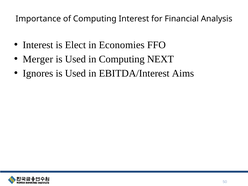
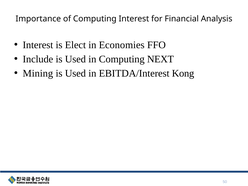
Merger: Merger -> Include (38, 59)
Ignores: Ignores -> Mining (38, 73)
Aims: Aims -> Kong (183, 73)
